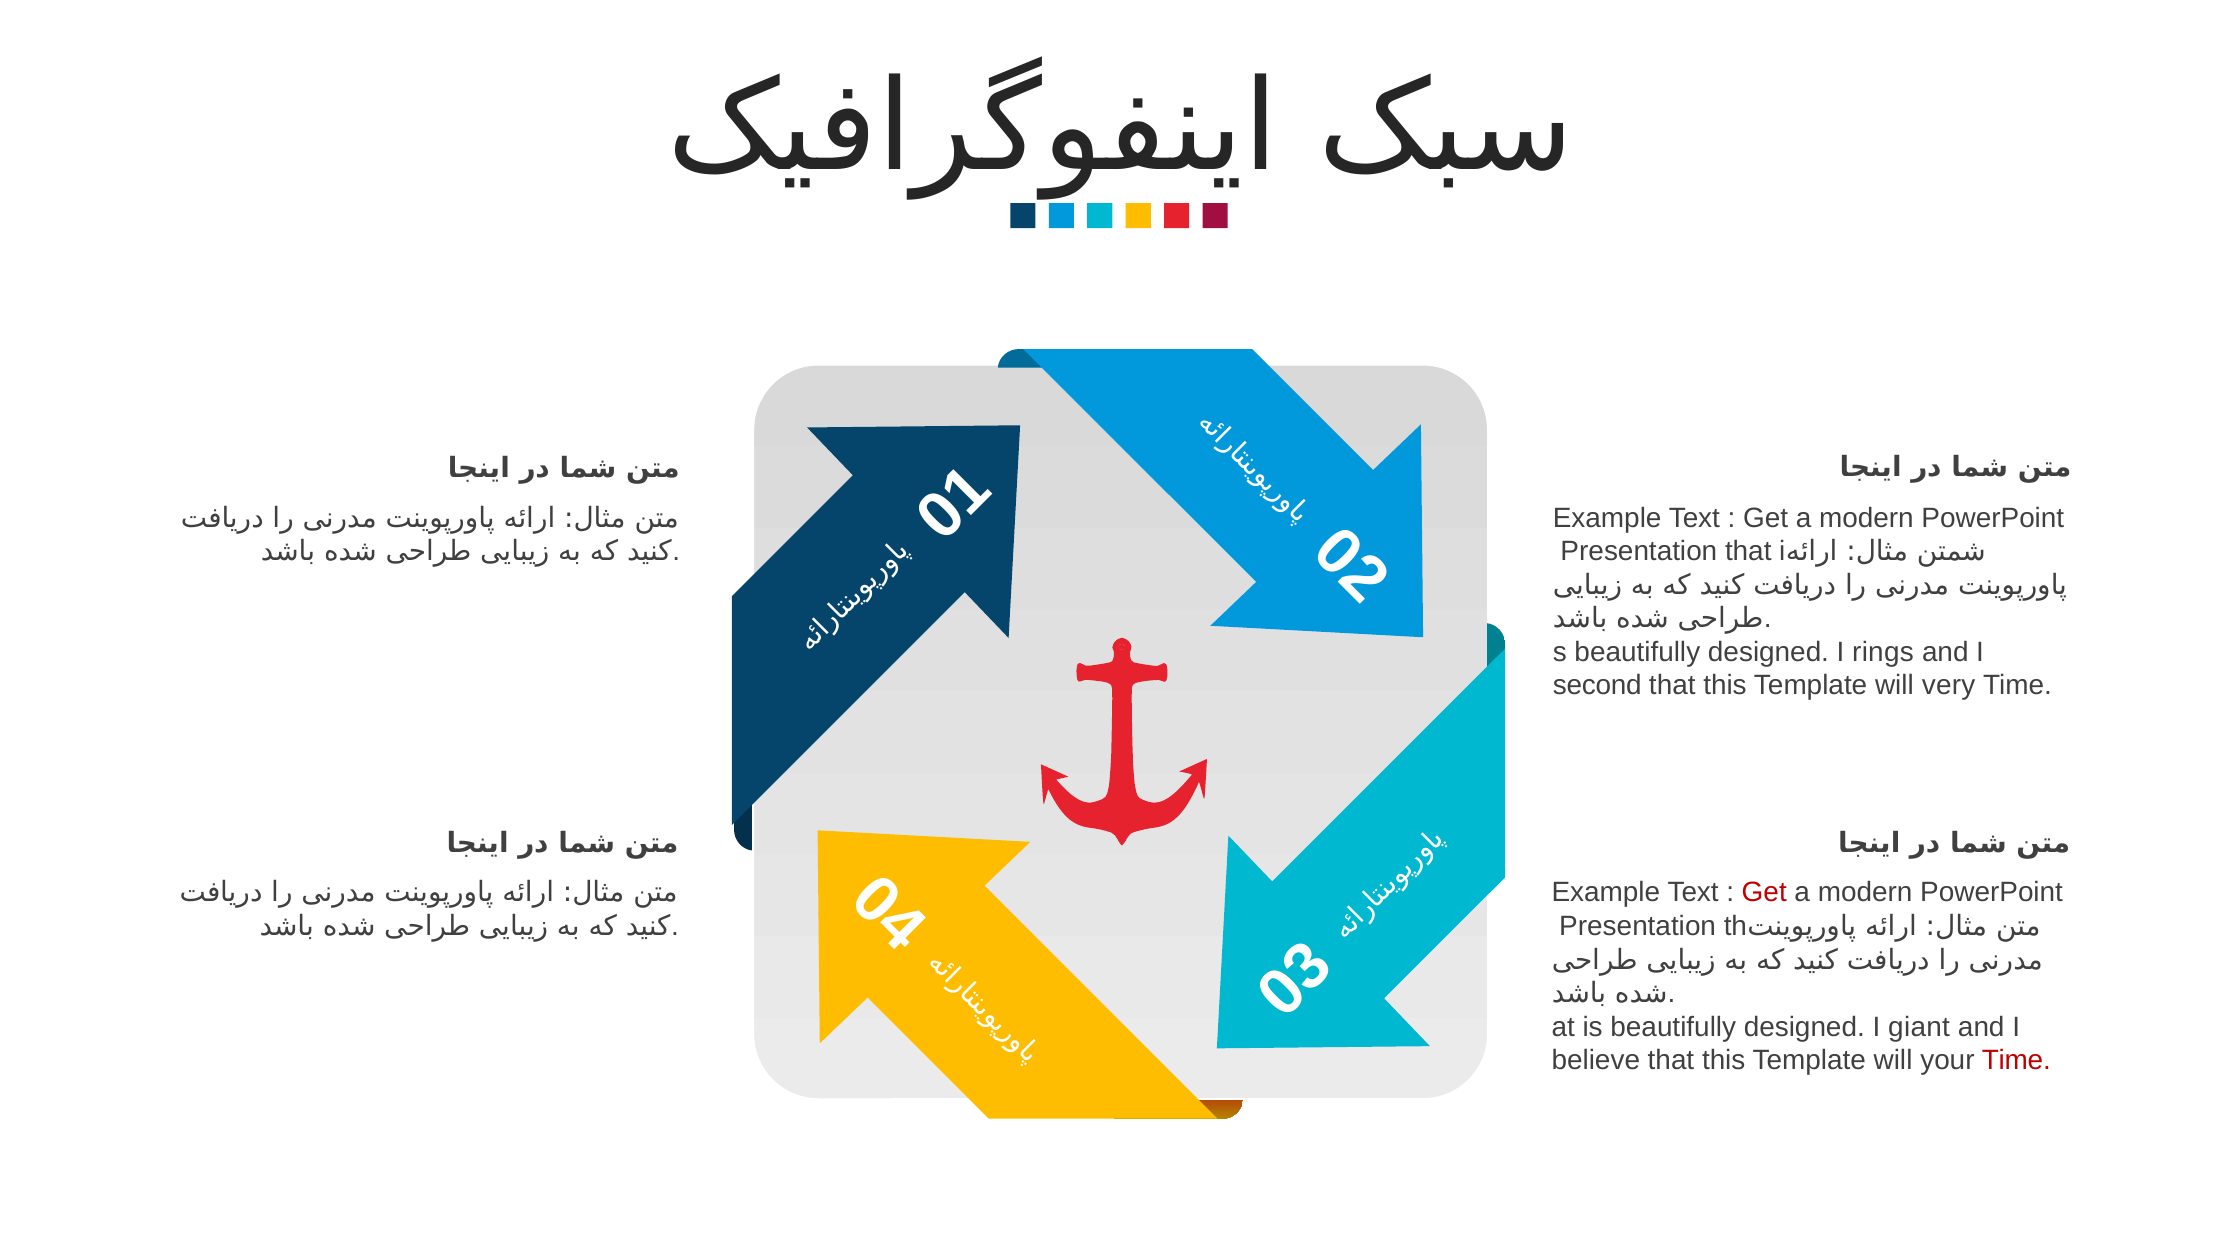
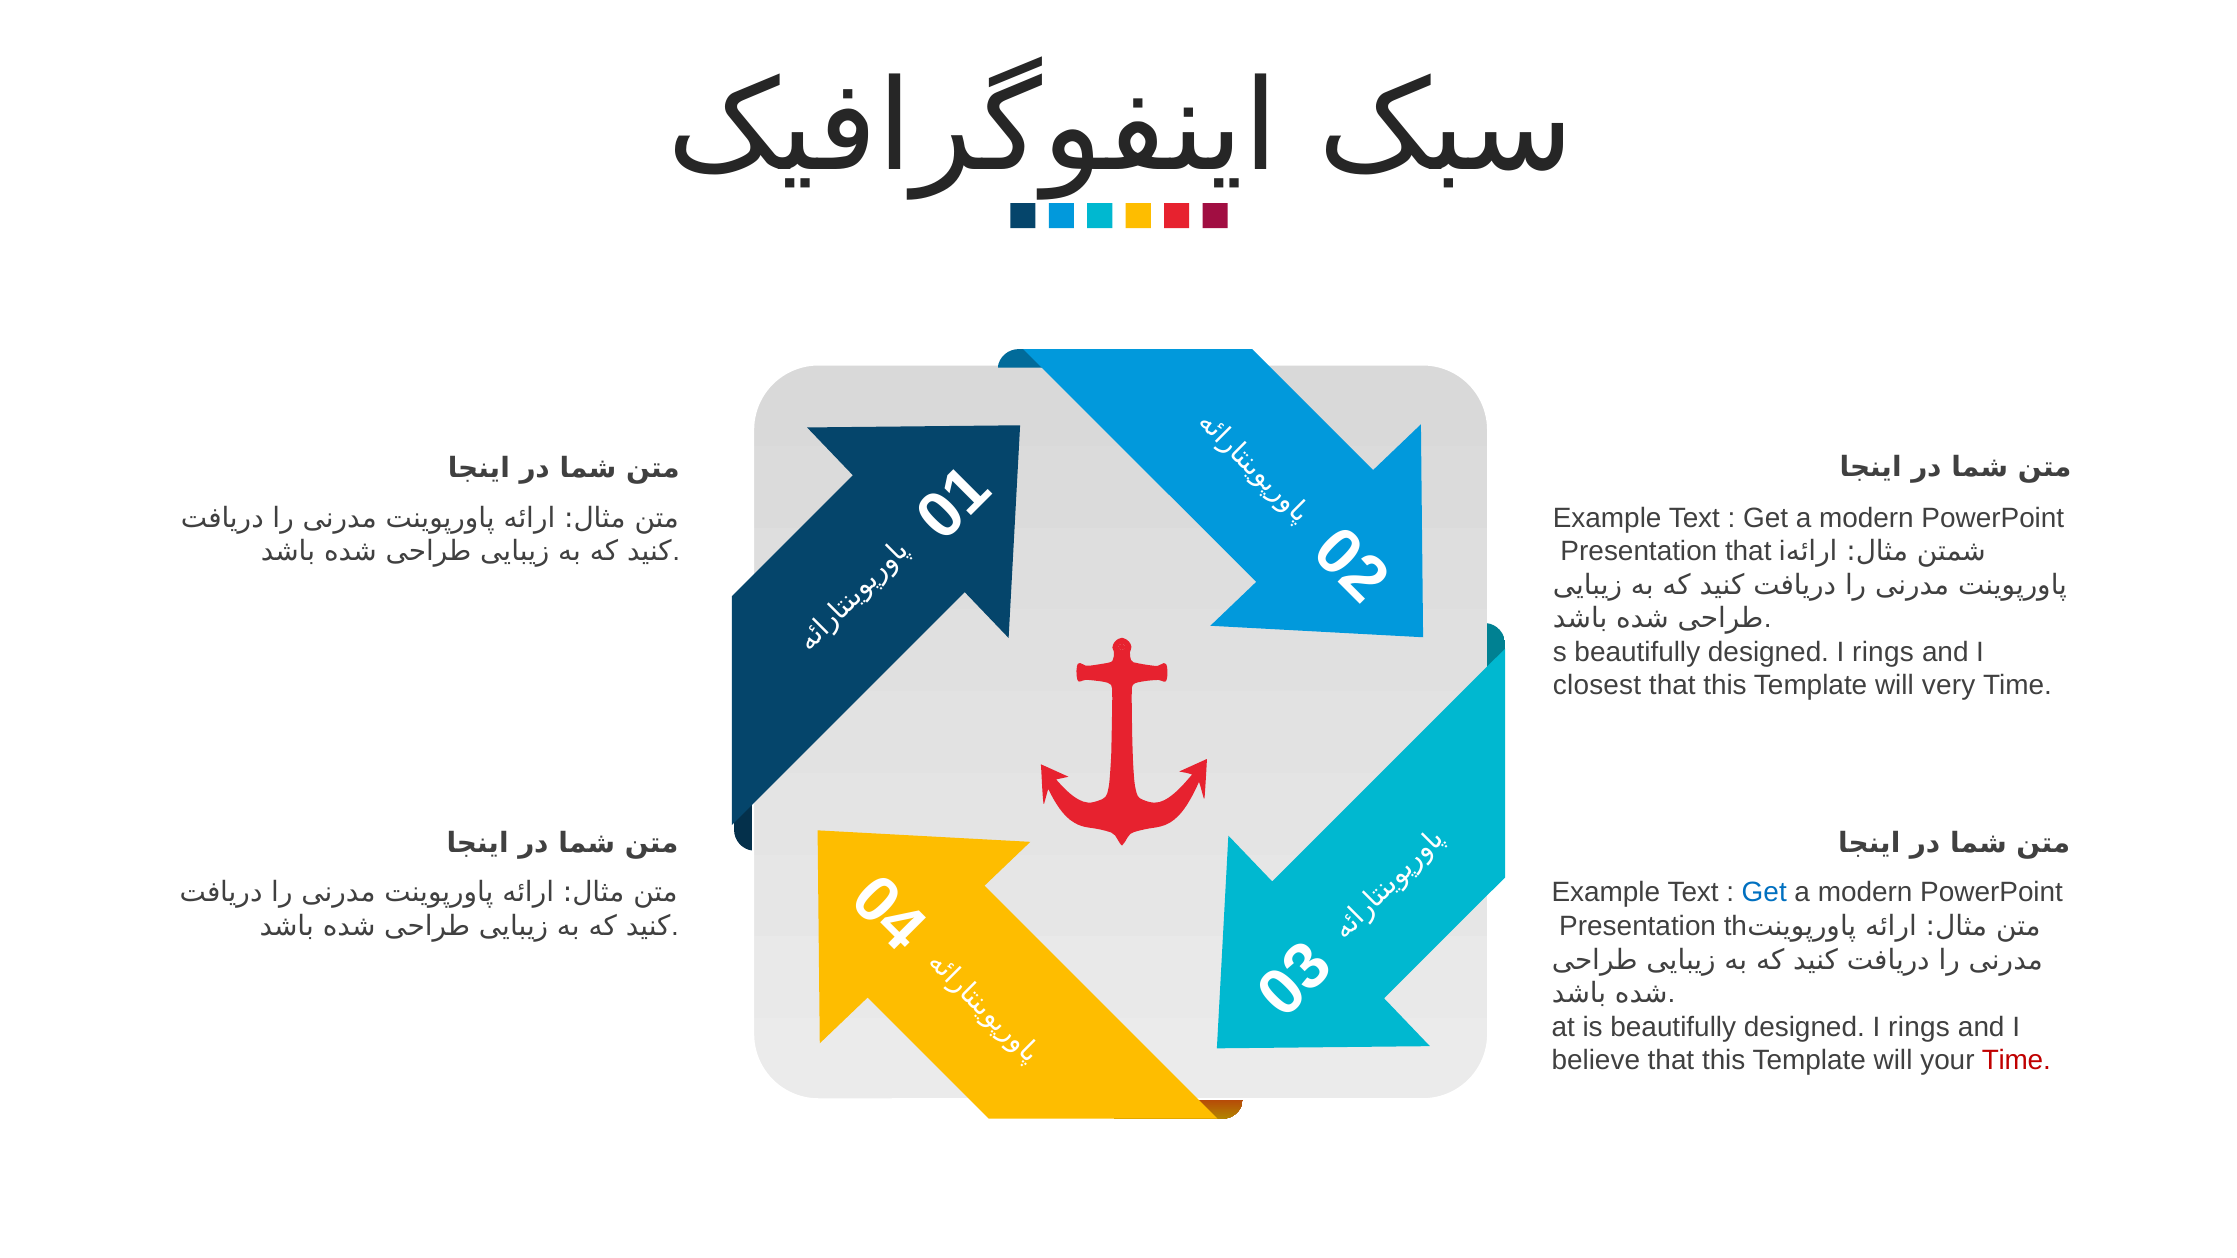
second: second -> closest (1597, 686)
Get colour: red -> blue (1764, 893)
giant: giant -> rings (1919, 1027)
